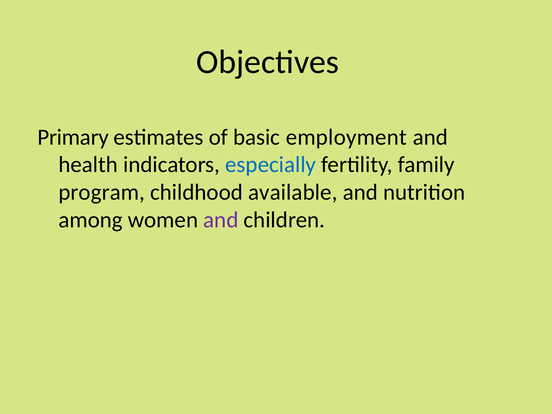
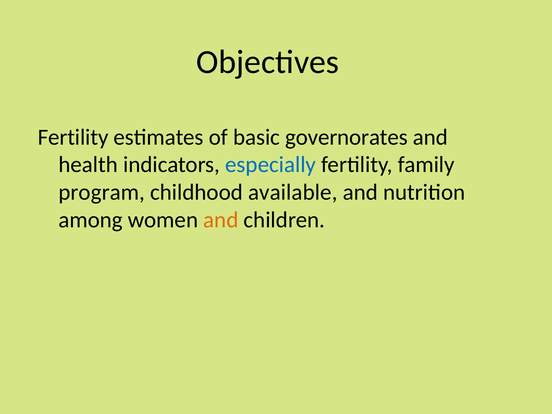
Primary: Primary -> Fertility (73, 137)
employment: employment -> governorates (347, 137)
and colour: purple -> orange (221, 220)
